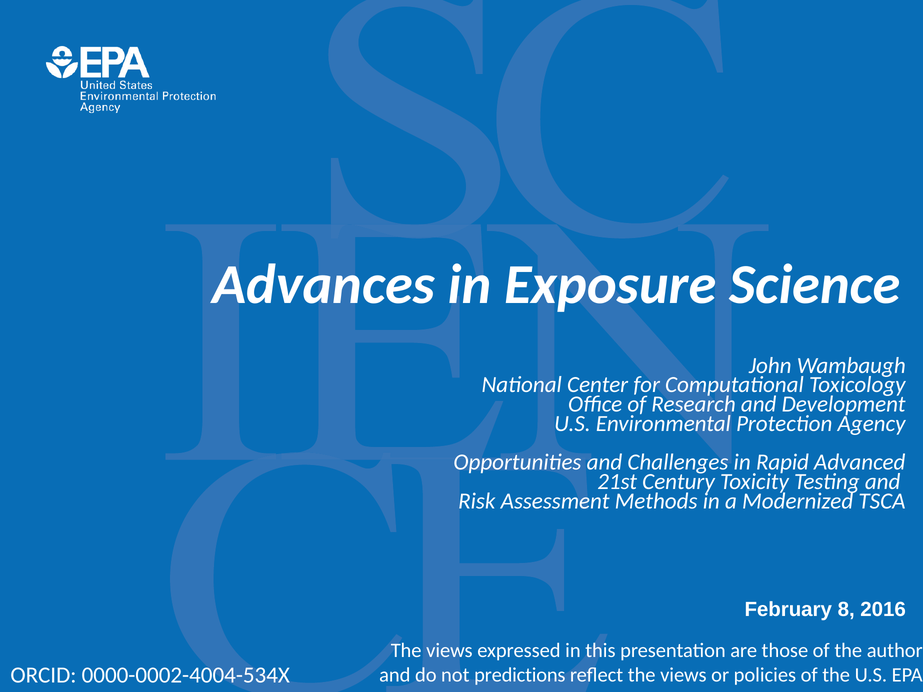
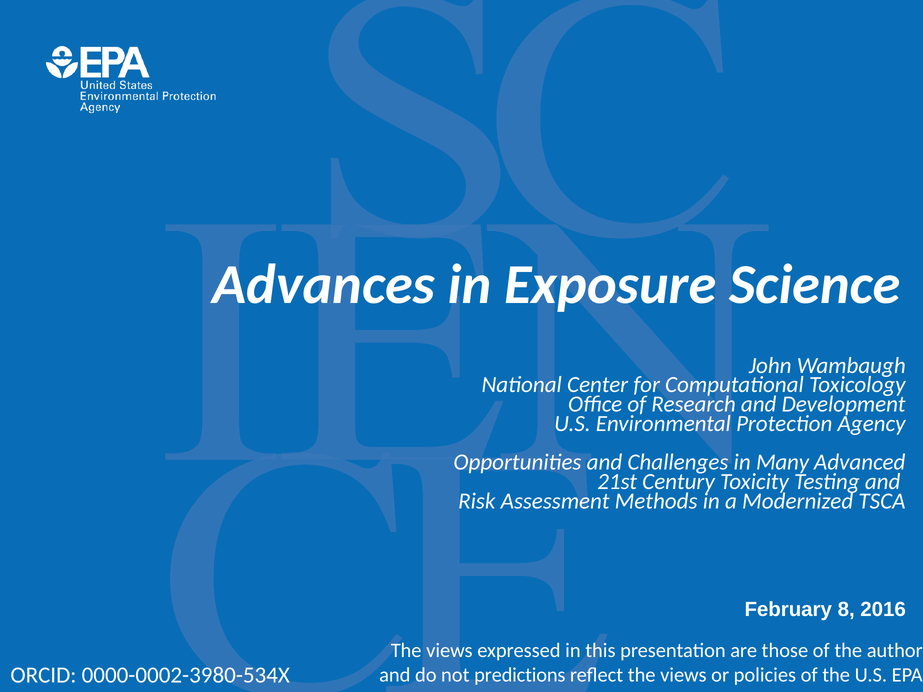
Rapid: Rapid -> Many (783, 462)
0000-0002-4004-534X: 0000-0002-4004-534X -> 0000-0002-3980-534X (186, 676)
